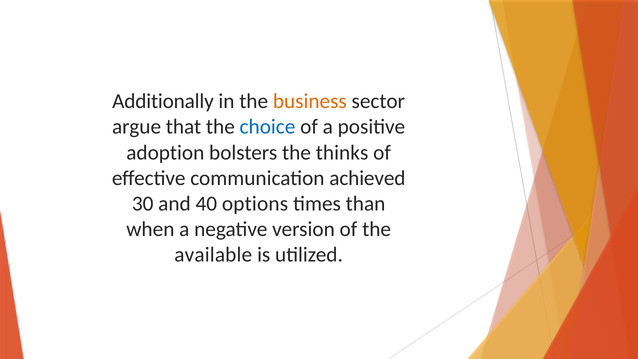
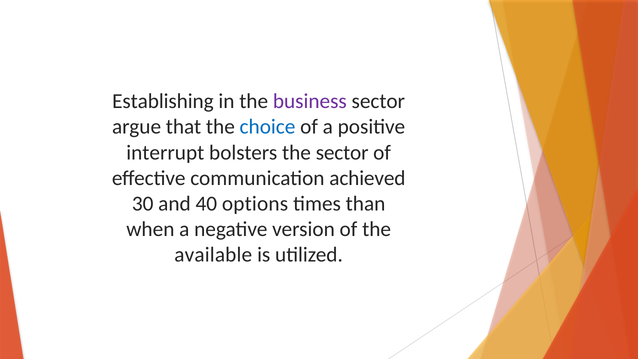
Additionally: Additionally -> Establishing (163, 101)
business colour: orange -> purple (310, 101)
adoption: adoption -> interrupt (165, 152)
the thinks: thinks -> sector (342, 152)
